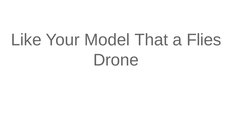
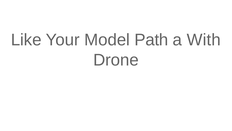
That: That -> Path (151, 40)
Flies: Flies -> With (204, 40)
